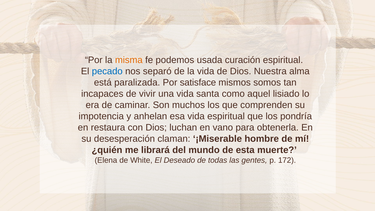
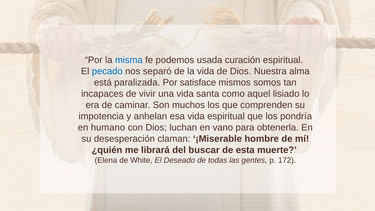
misma colour: orange -> blue (129, 60)
restaura: restaura -> humano (108, 128)
mundo: mundo -> buscar (204, 150)
